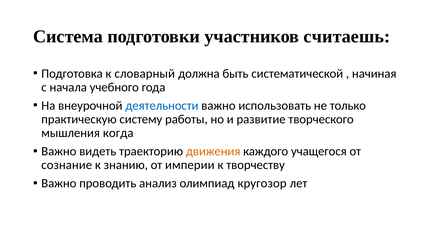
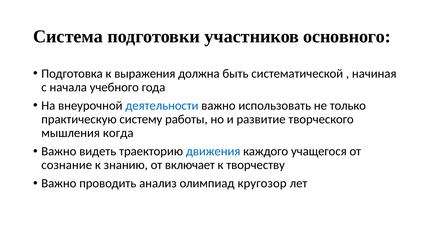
считаешь: считаешь -> основного (347, 37)
словарный: словарный -> выражения (145, 74)
движения colour: orange -> blue (213, 151)
империи: империи -> включает (190, 165)
